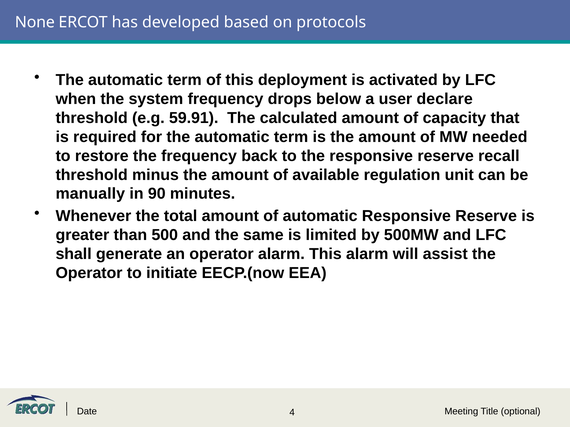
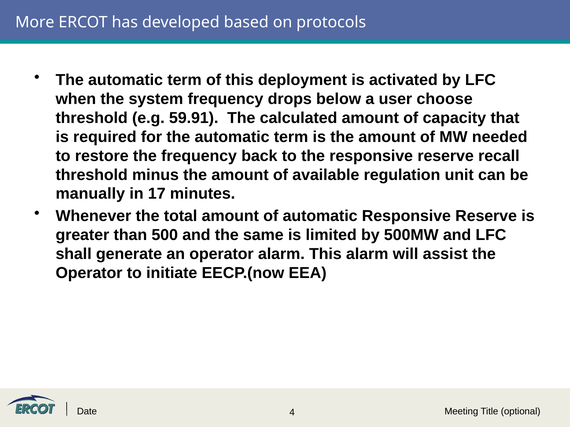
None: None -> More (35, 22)
declare: declare -> choose (445, 99)
90: 90 -> 17 (157, 194)
